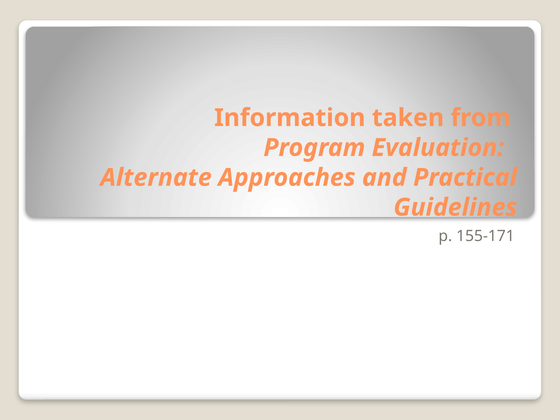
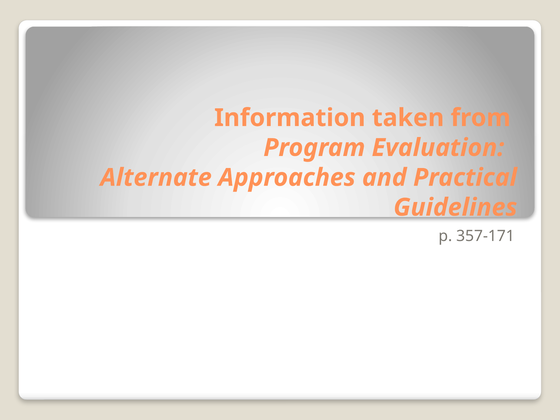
155-171: 155-171 -> 357-171 (485, 236)
